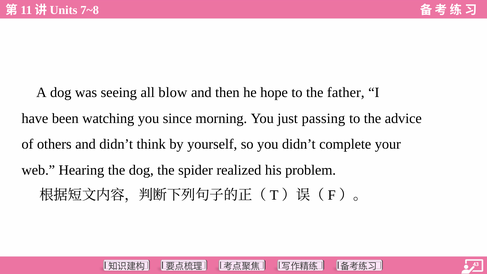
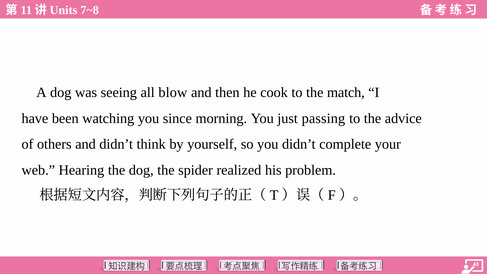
hope: hope -> cook (274, 93)
father: father -> match (346, 93)
